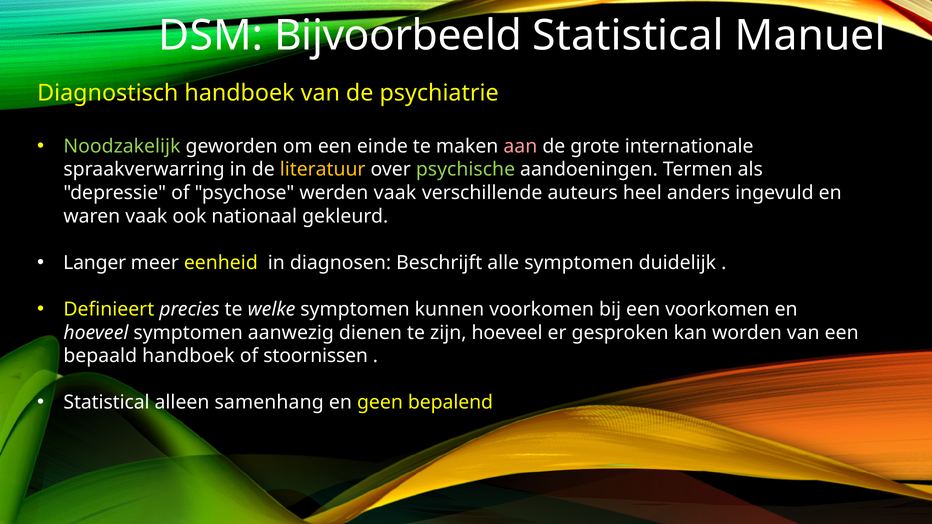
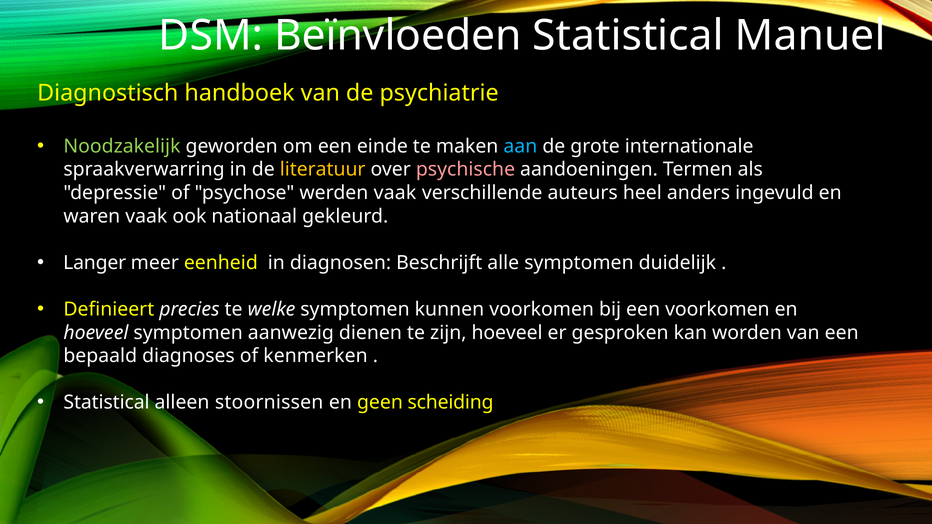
Bijvoorbeeld: Bijvoorbeeld -> Beïnvloeden (398, 35)
aan colour: pink -> light blue (520, 146)
psychische colour: light green -> pink (465, 170)
bepaald handboek: handboek -> diagnoses (188, 356)
stoornissen: stoornissen -> kenmerken (316, 356)
samenhang: samenhang -> stoornissen (269, 403)
bepalend: bepalend -> scheiding (451, 403)
